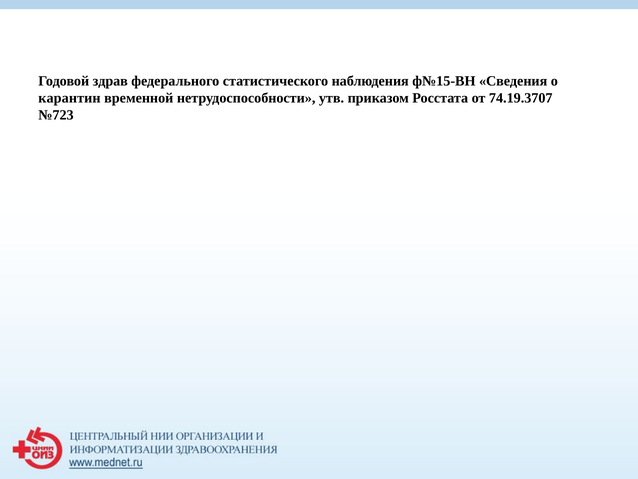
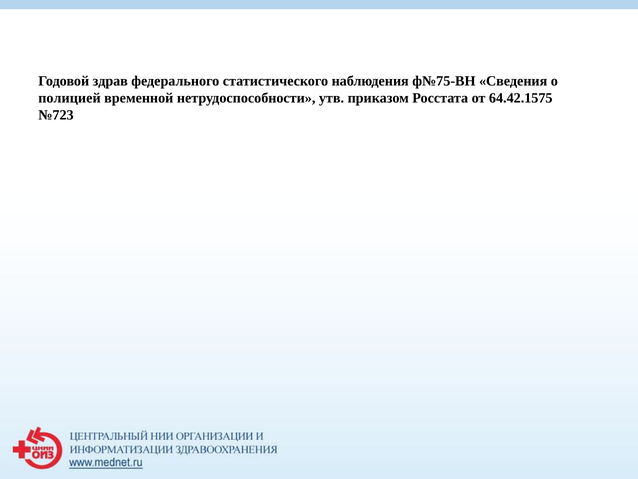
ф№15-ВН: ф№15-ВН -> ф№75-ВН (444, 81)
карантин: карантин -> полицией (69, 98)
74.19.3707: 74.19.3707 -> 64.42.1575 (521, 98)
